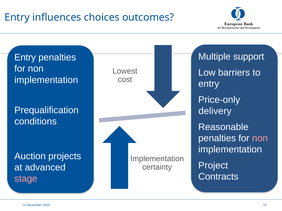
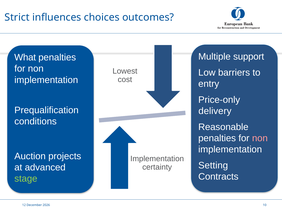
Entry: Entry -> Strict (17, 17)
Entry: Entry -> What (25, 58)
Project: Project -> Setting (213, 166)
stage colour: pink -> light green (26, 179)
